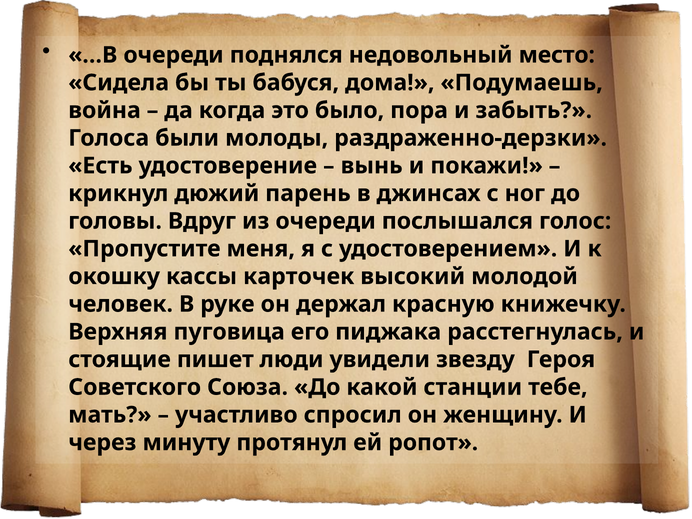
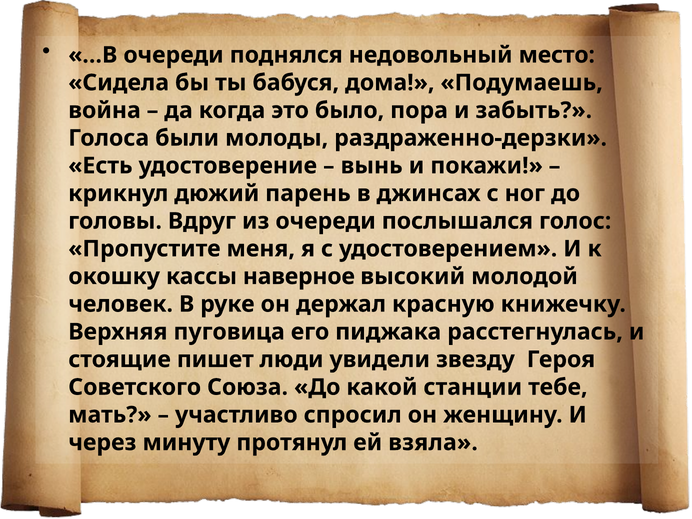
карточек: карточек -> наверное (299, 276)
ропот: ропот -> взяла (433, 443)
